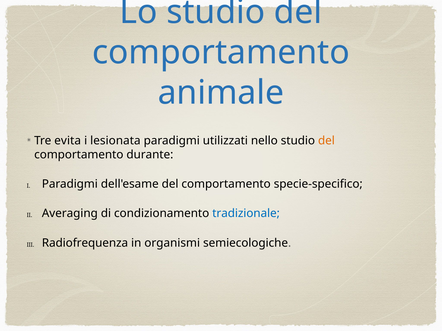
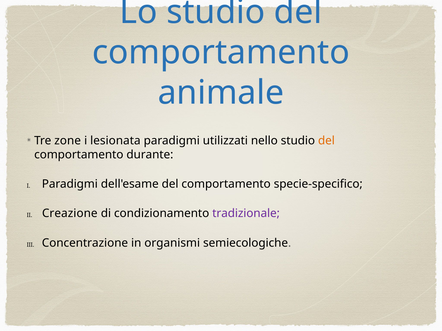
evita: evita -> zone (68, 141)
Averaging: Averaging -> Creazione (70, 214)
tradizionale colour: blue -> purple (246, 214)
Radiofrequenza: Radiofrequenza -> Concentrazione (85, 243)
